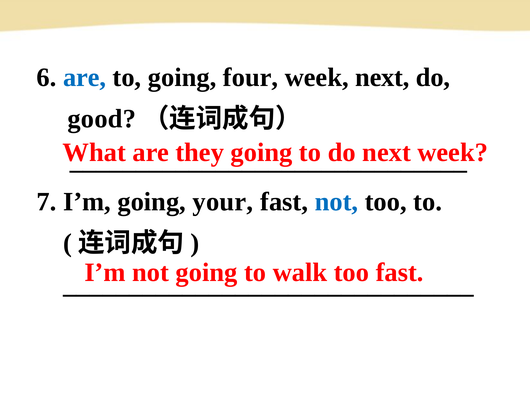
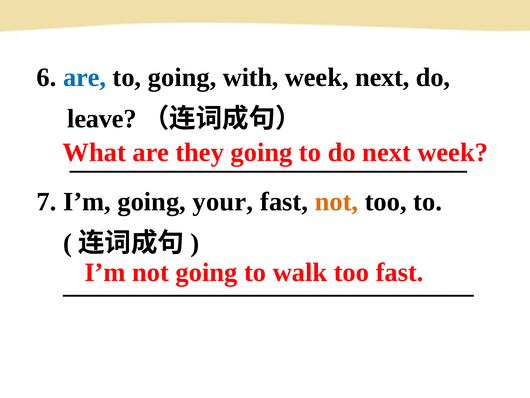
four: four -> with (251, 77)
good: good -> leave (102, 119)
not colour: blue -> orange (336, 201)
